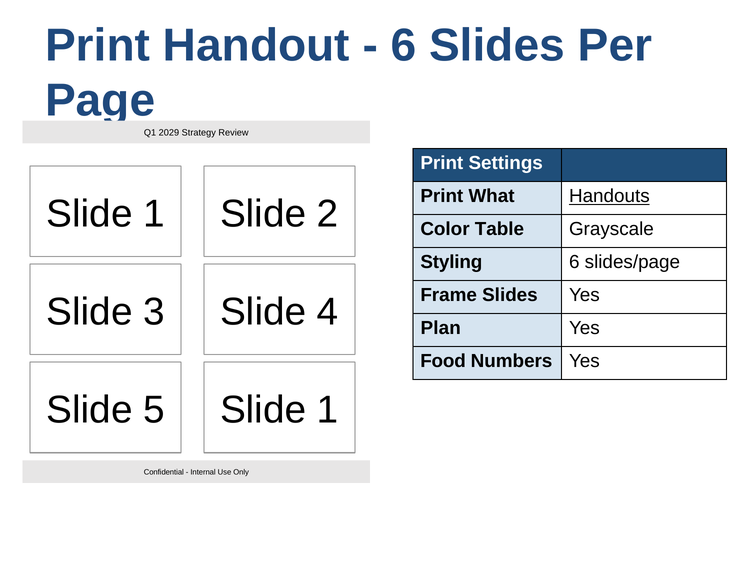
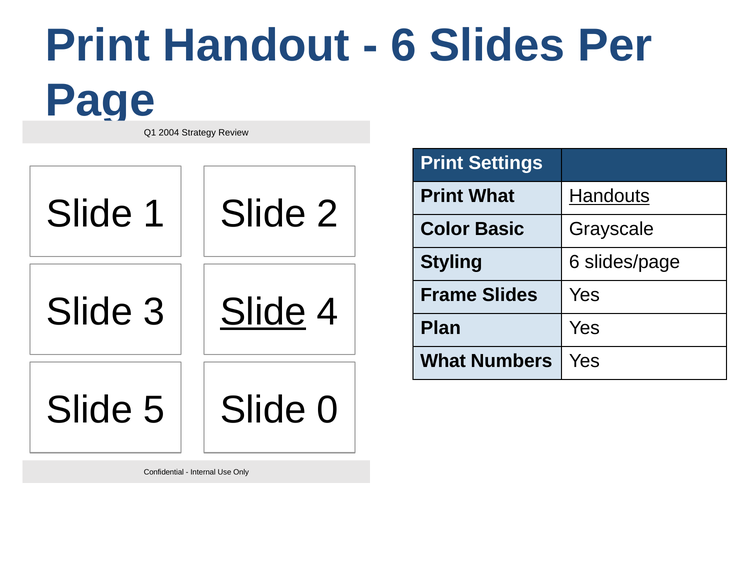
2029: 2029 -> 2004 (169, 133)
Table: Table -> Basic (500, 229)
Slide underline: none -> present (263, 312)
Food: Food -> What (443, 361)
5 Slide 1: 1 -> 0 (328, 410)
